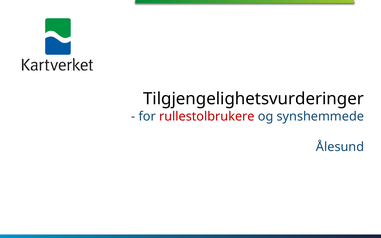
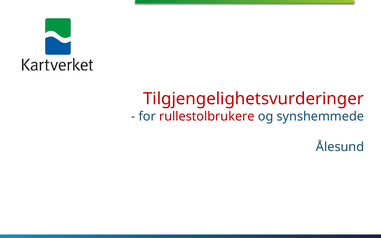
Tilgjengelighetsvurderinger colour: black -> red (253, 99)
